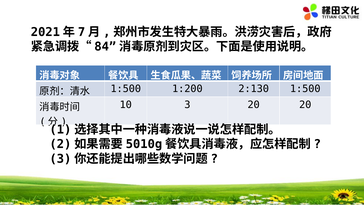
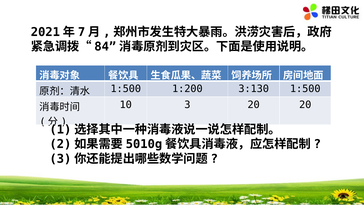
2:130: 2:130 -> 3:130 (254, 89)
